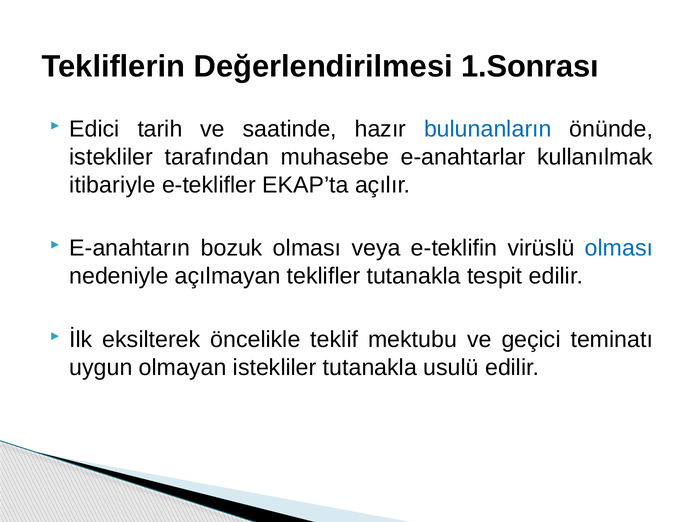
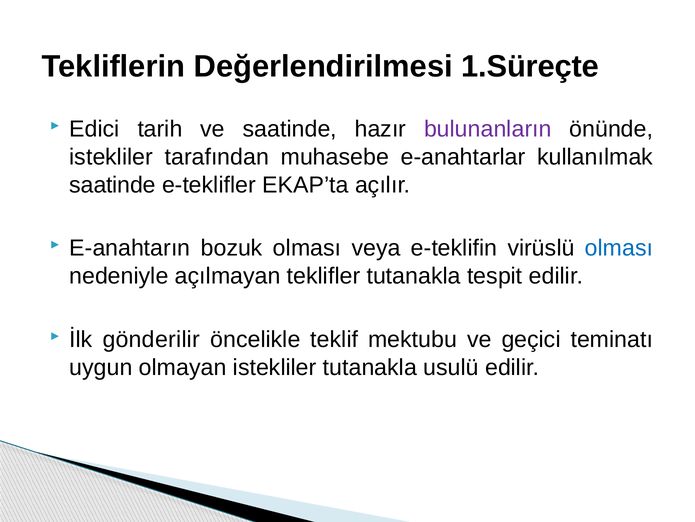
1.Sonrası: 1.Sonrası -> 1.Süreçte (530, 66)
bulunanların colour: blue -> purple (488, 129)
itibariyle: itibariyle -> saatinde (113, 185)
eksilterek: eksilterek -> gönderilir (151, 339)
